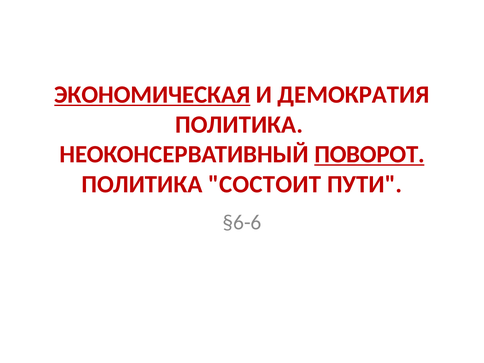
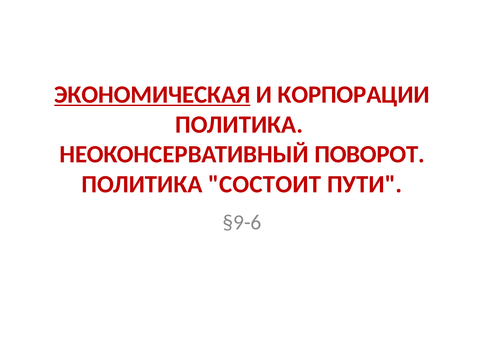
ДЕМОКРАТИЯ: ДЕМОКРАТИЯ -> КОРПОРАЦИИ (354, 95)
ПОВОРОТ underline: present -> none (370, 154)
§6-6: §6-6 -> §9-6 (242, 223)
